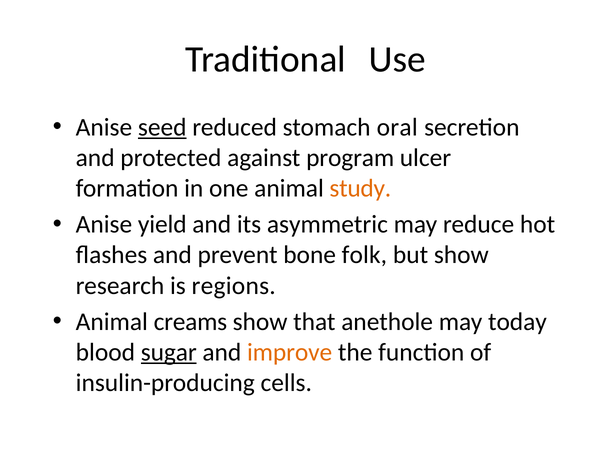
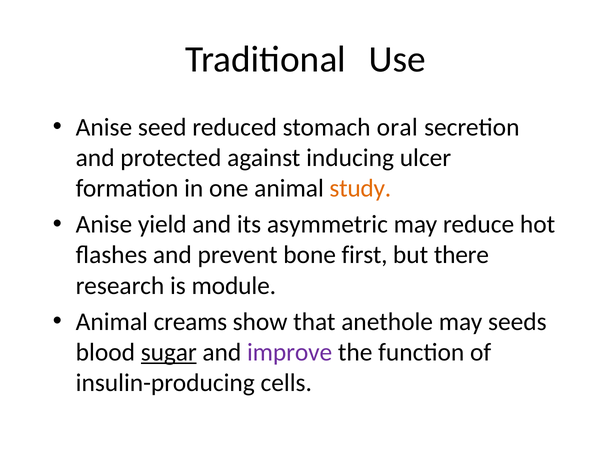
seed underline: present -> none (162, 127)
program: program -> inducing (350, 158)
folk: folk -> first (365, 255)
but show: show -> there (461, 255)
regions: regions -> module (234, 285)
today: today -> seeds (517, 321)
improve colour: orange -> purple (290, 352)
